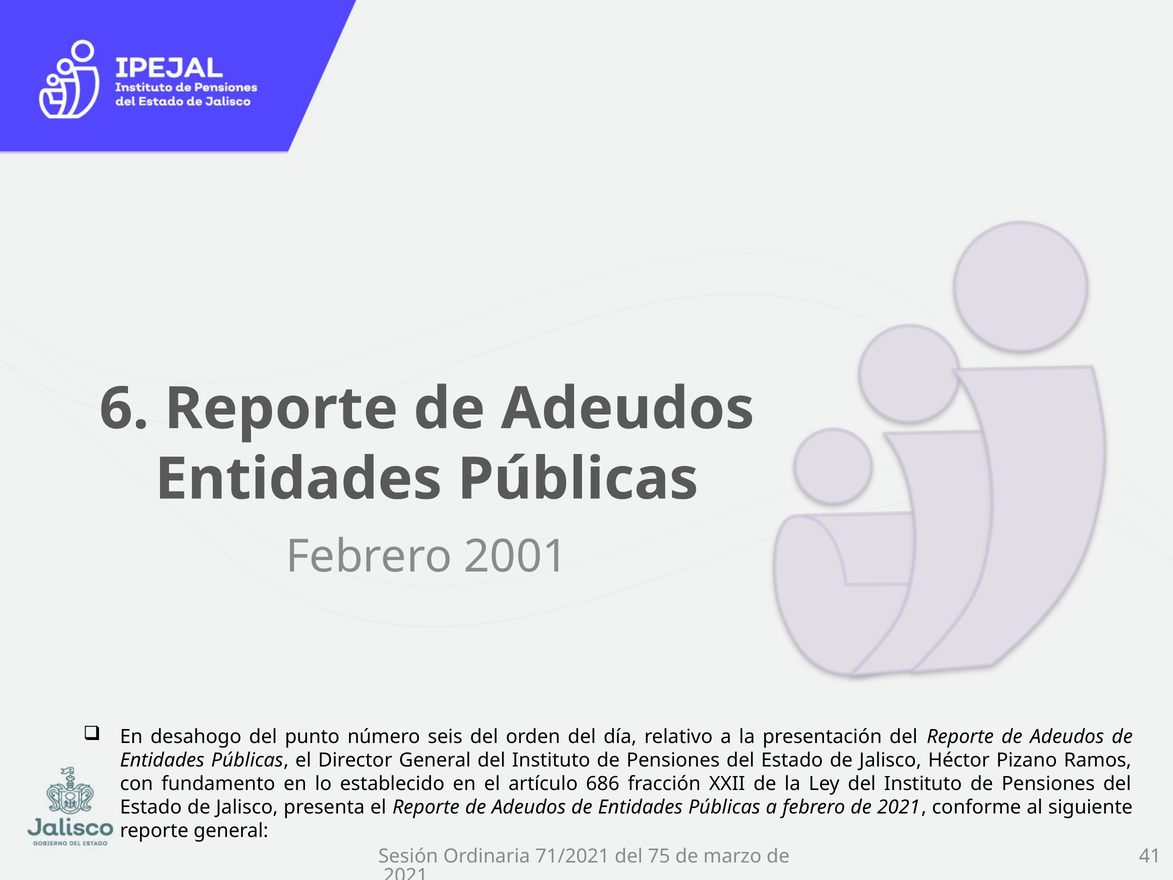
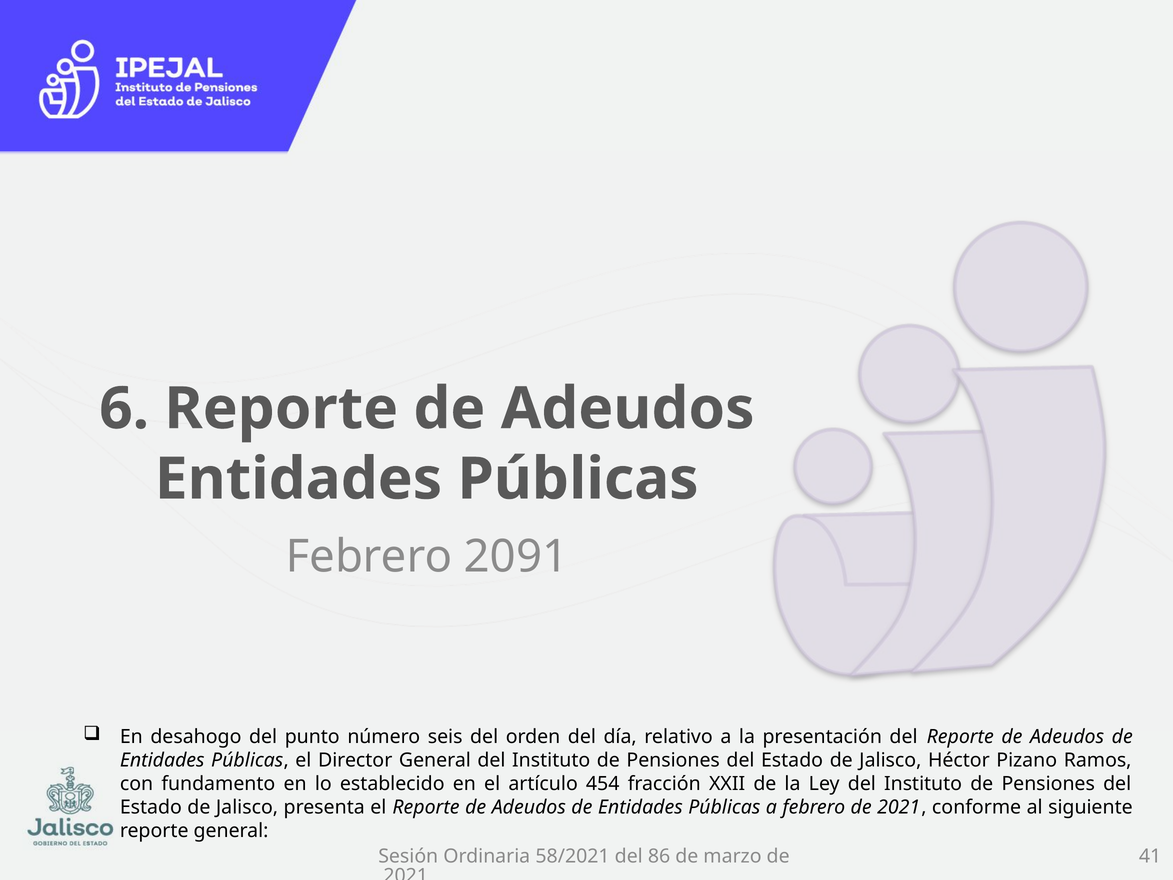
2001: 2001 -> 2091 (516, 556)
686: 686 -> 454 (603, 784)
71/2021: 71/2021 -> 58/2021 (573, 856)
75: 75 -> 86 (659, 856)
